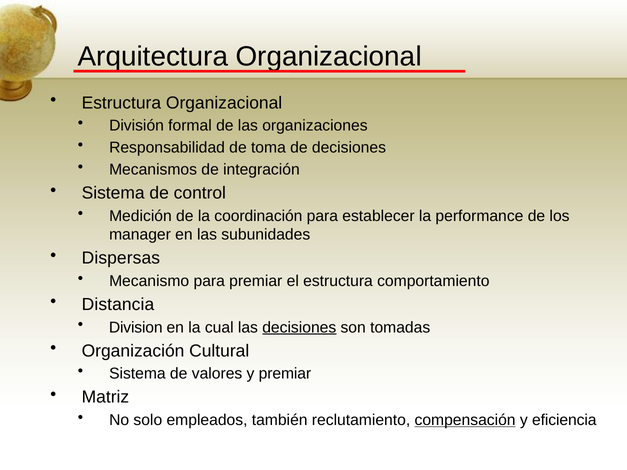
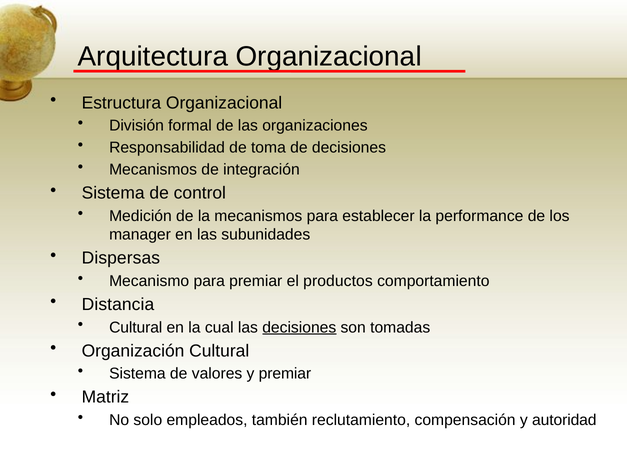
la coordinación: coordinación -> mecanismos (258, 216)
el estructura: estructura -> productos (338, 281)
Division: Division -> Cultural (136, 328)
compensación underline: present -> none (465, 420)
eficiencia: eficiencia -> autoridad (564, 420)
